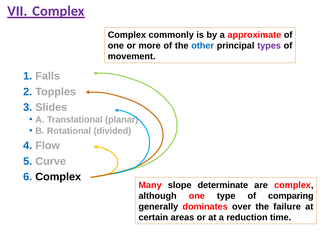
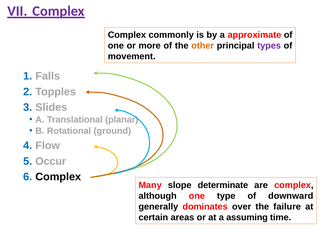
other colour: blue -> orange (203, 46)
divided: divided -> ground (112, 131)
Curve: Curve -> Occur (51, 162)
comparing: comparing -> downward (291, 197)
reduction: reduction -> assuming (247, 218)
